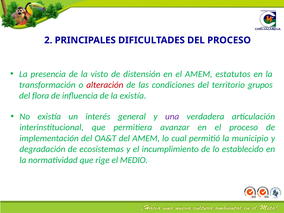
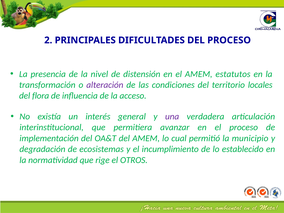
visto: visto -> nivel (99, 74)
alteración colour: red -> purple (105, 85)
grupos: grupos -> locales (260, 85)
la existía: existía -> acceso (133, 96)
MEDIO: MEDIO -> OTROS (134, 160)
